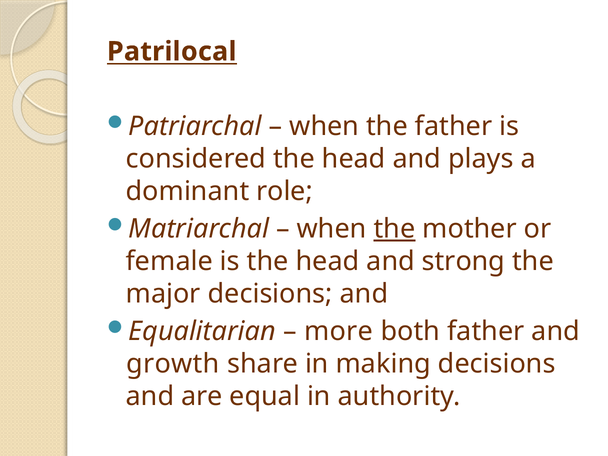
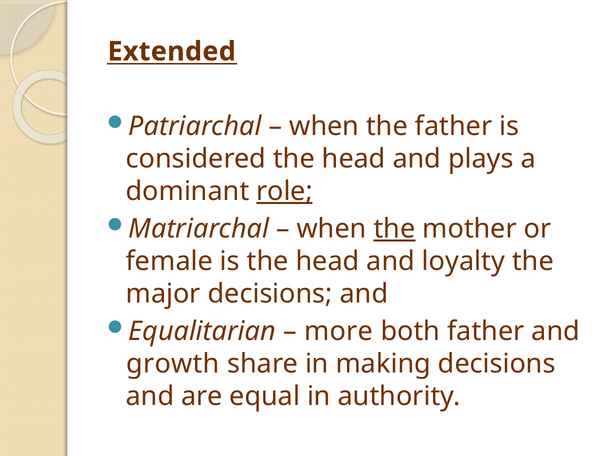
Patrilocal: Patrilocal -> Extended (172, 51)
role underline: none -> present (285, 191)
strong: strong -> loyalty (463, 261)
